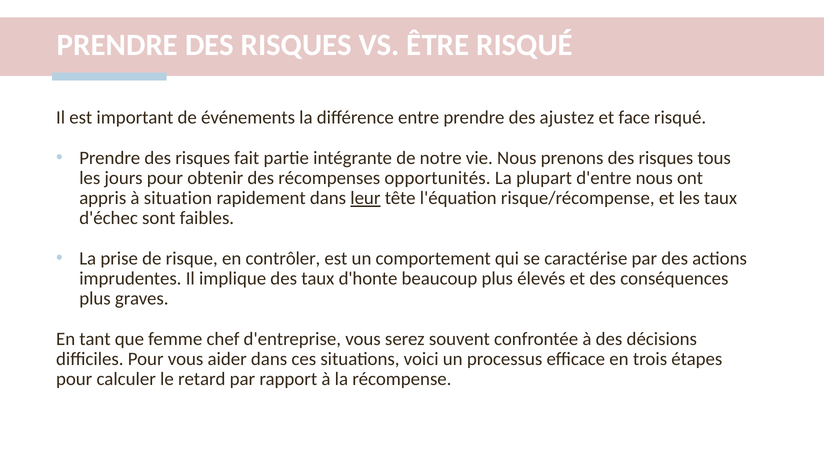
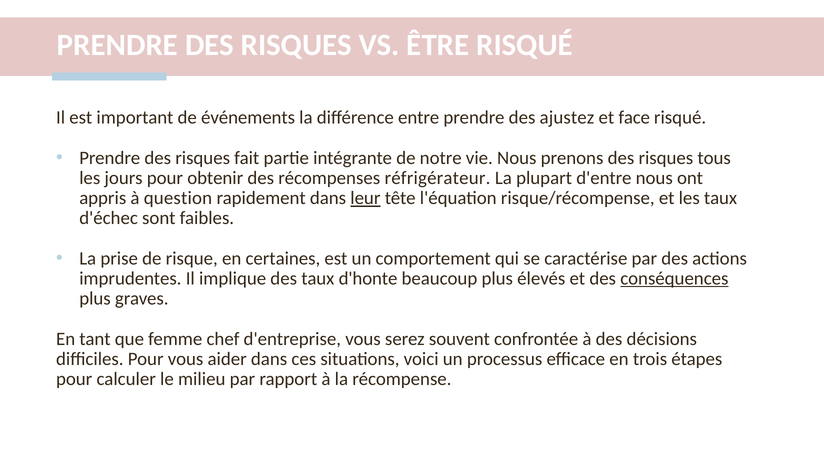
opportunités: opportunités -> réfrigérateur (437, 178)
situation: situation -> question (178, 198)
contrôler: contrôler -> certaines (283, 258)
conséquences underline: none -> present (674, 278)
retard: retard -> milieu (202, 379)
